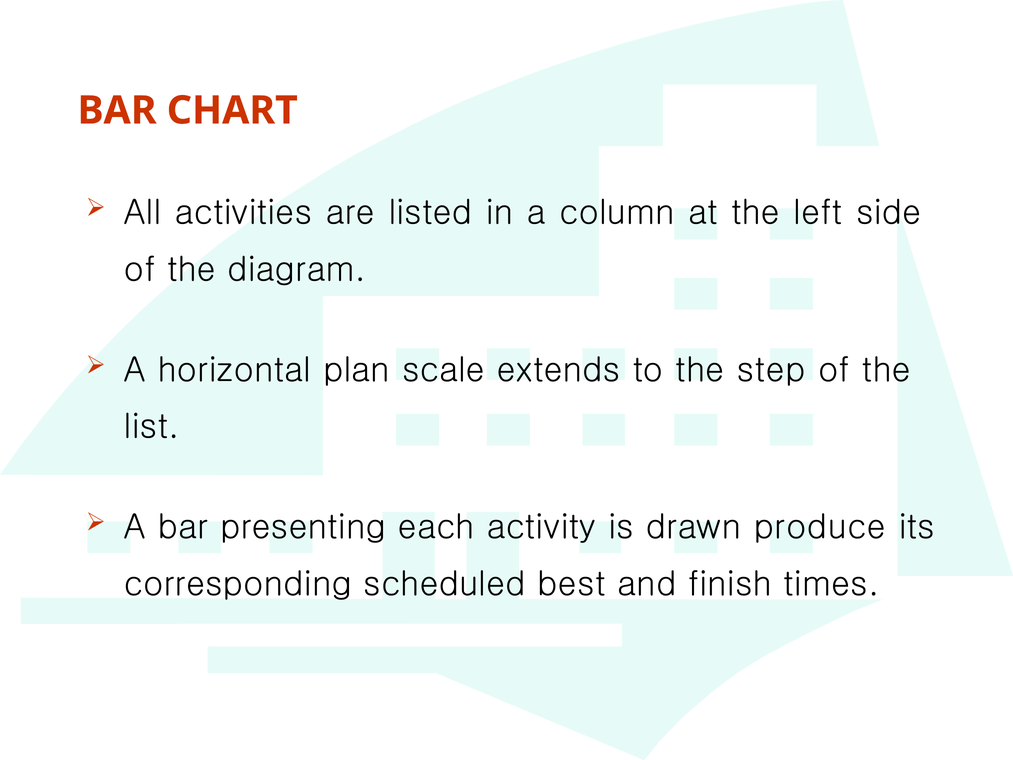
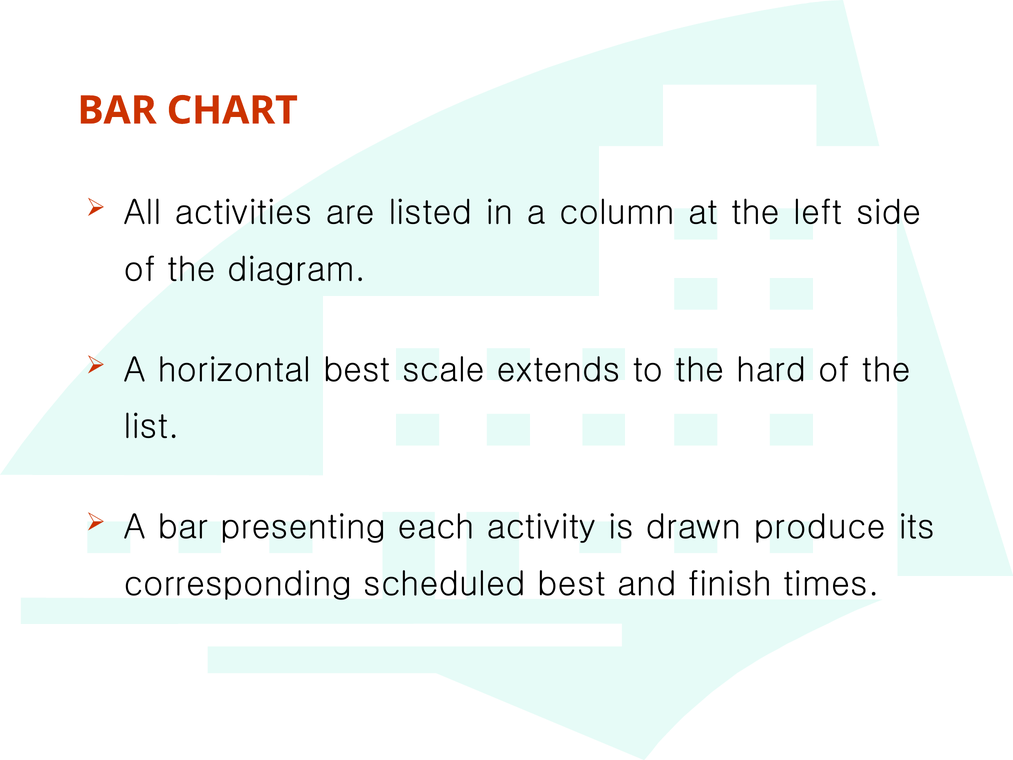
horizontal plan: plan -> best (357, 370)
step: step -> hard (771, 370)
